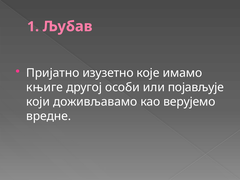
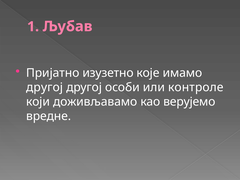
књиге: књиге -> другој (45, 87)
појављује: појављује -> контроле (196, 87)
